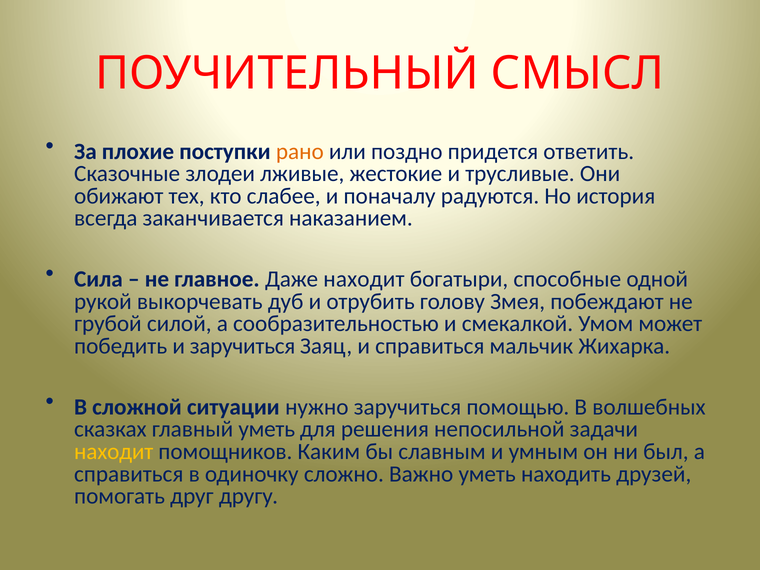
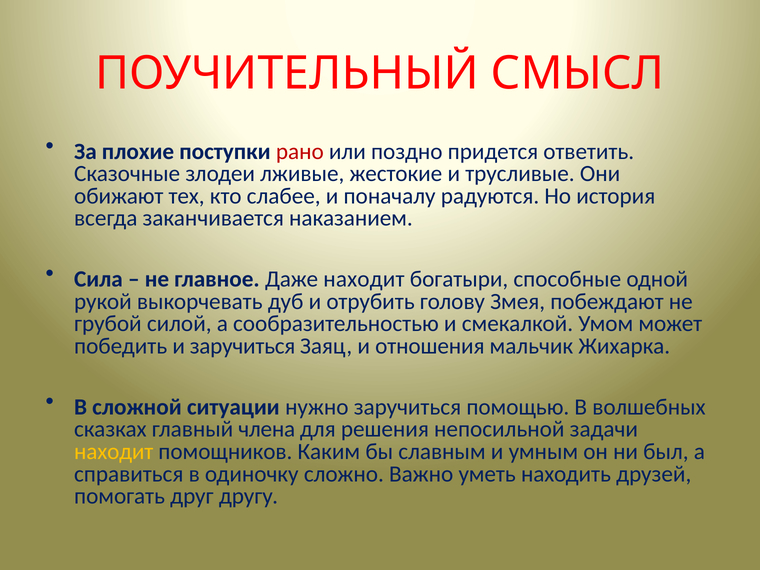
рано colour: orange -> red (300, 151)
и справиться: справиться -> отношения (430, 346)
главный уметь: уметь -> члена (267, 429)
